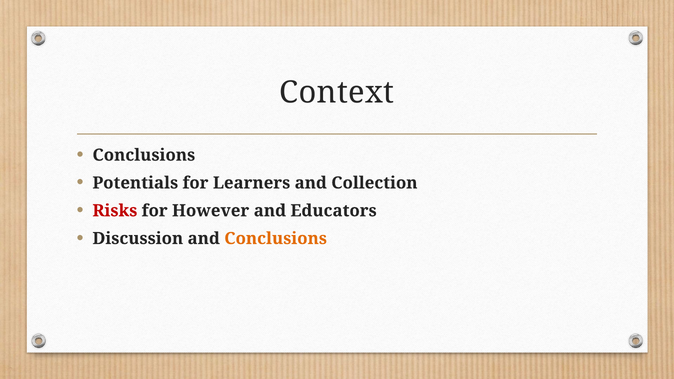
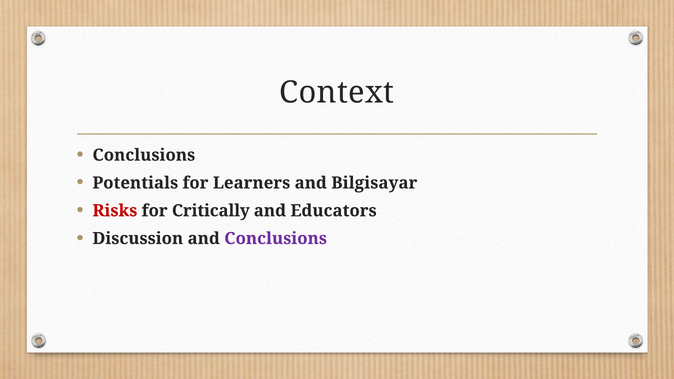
Collection: Collection -> Bilgisayar (374, 183)
However: However -> Critically (211, 211)
Conclusions colour: orange -> purple (276, 239)
